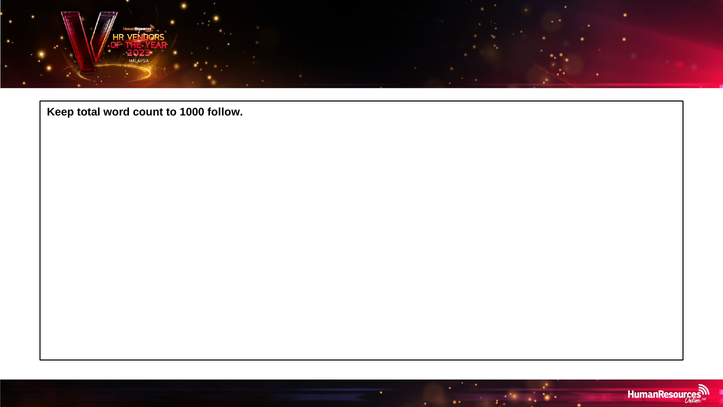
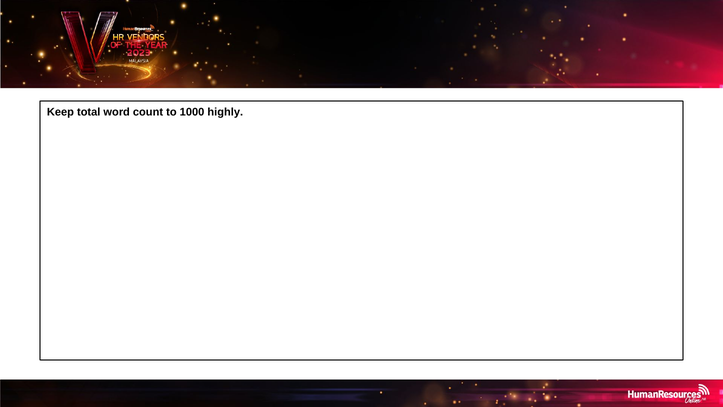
follow: follow -> highly (225, 112)
